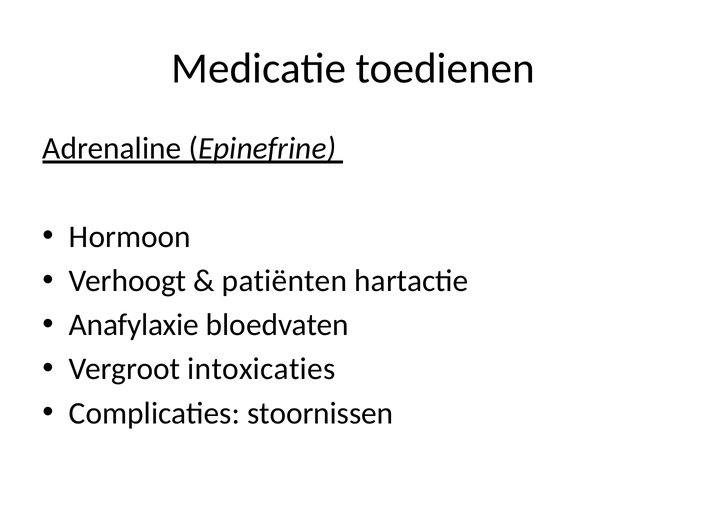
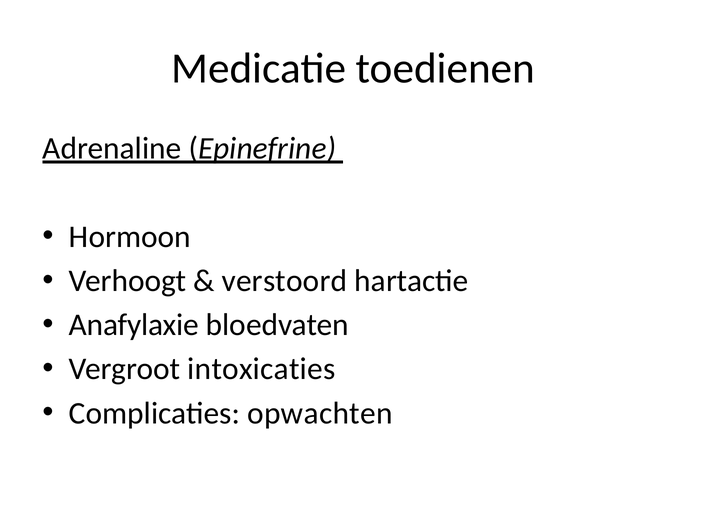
patiënten: patiënten -> verstoord (285, 280)
stoornissen: stoornissen -> opwachten (320, 413)
